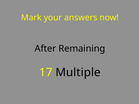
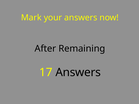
17 Multiple: Multiple -> Answers (78, 72)
